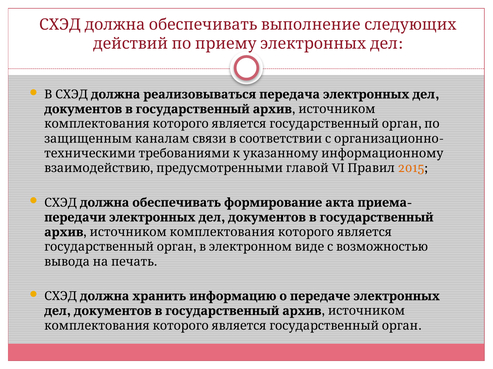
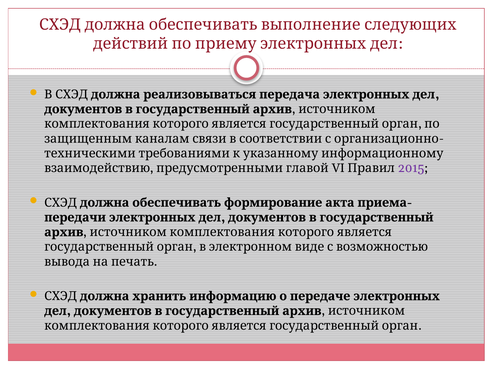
2015 colour: orange -> purple (411, 169)
